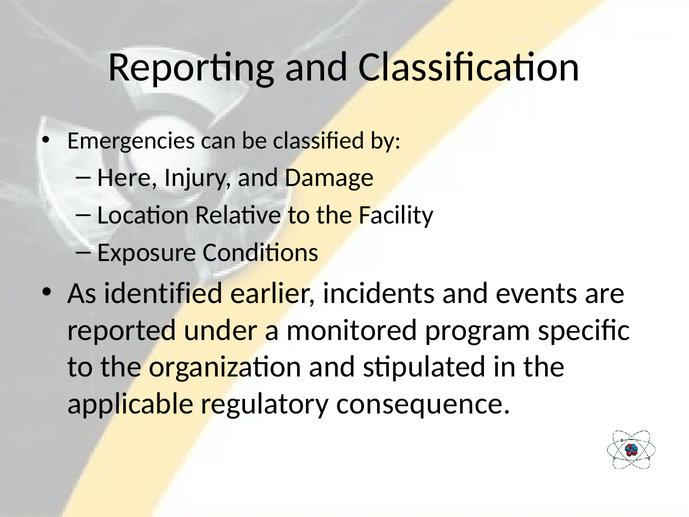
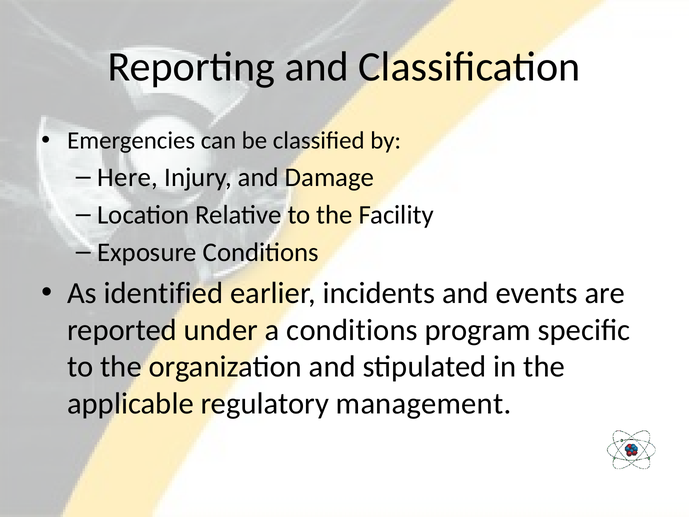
a monitored: monitored -> conditions (352, 330)
consequence: consequence -> management (424, 403)
